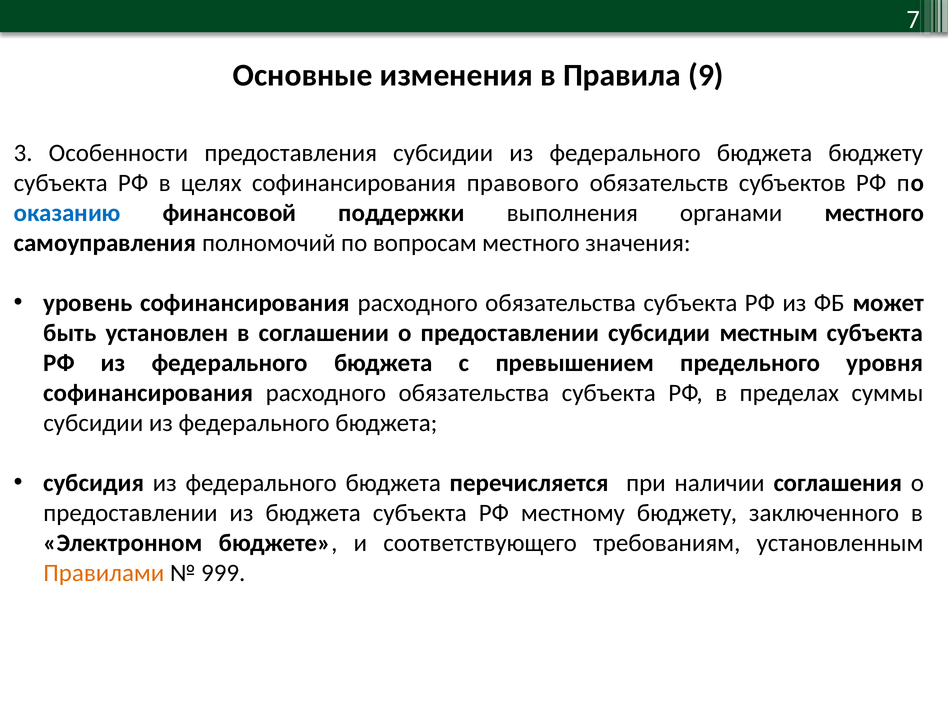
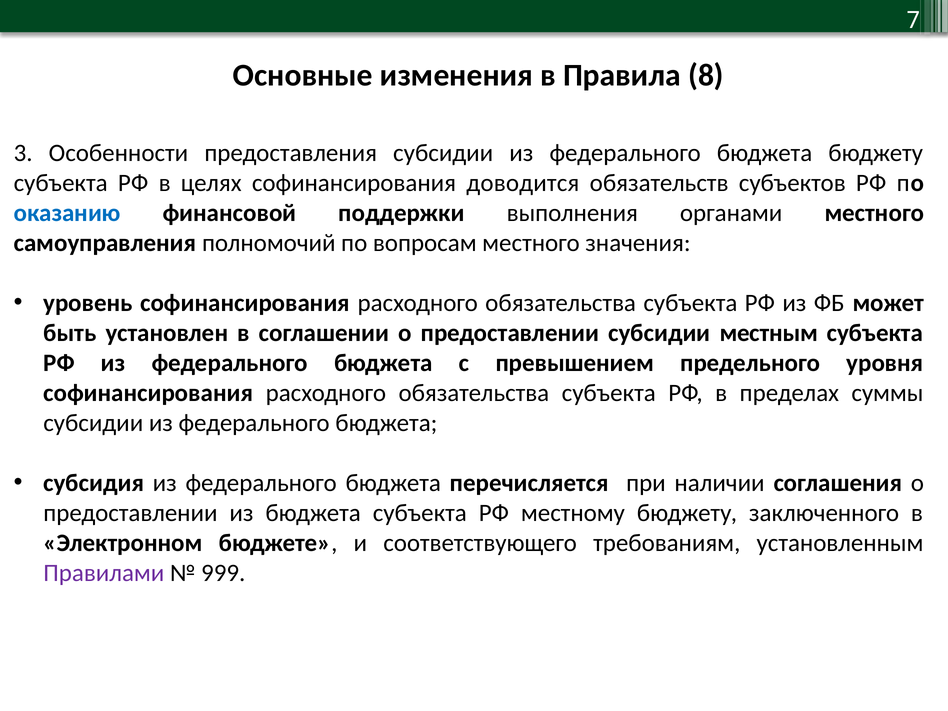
9: 9 -> 8 (706, 75)
правового: правового -> доводится (523, 183)
Правилами colour: orange -> purple (104, 573)
